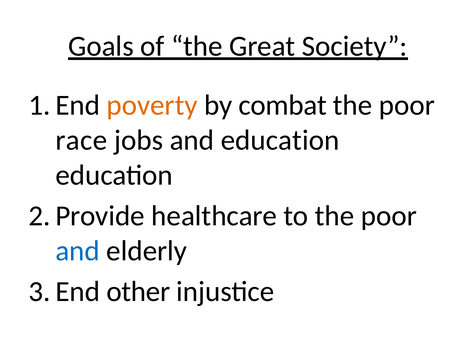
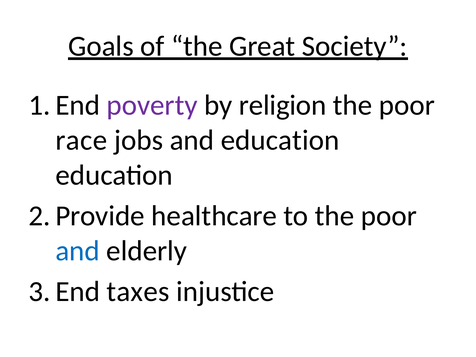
poverty colour: orange -> purple (152, 105)
combat: combat -> religion (283, 105)
other: other -> taxes (138, 292)
